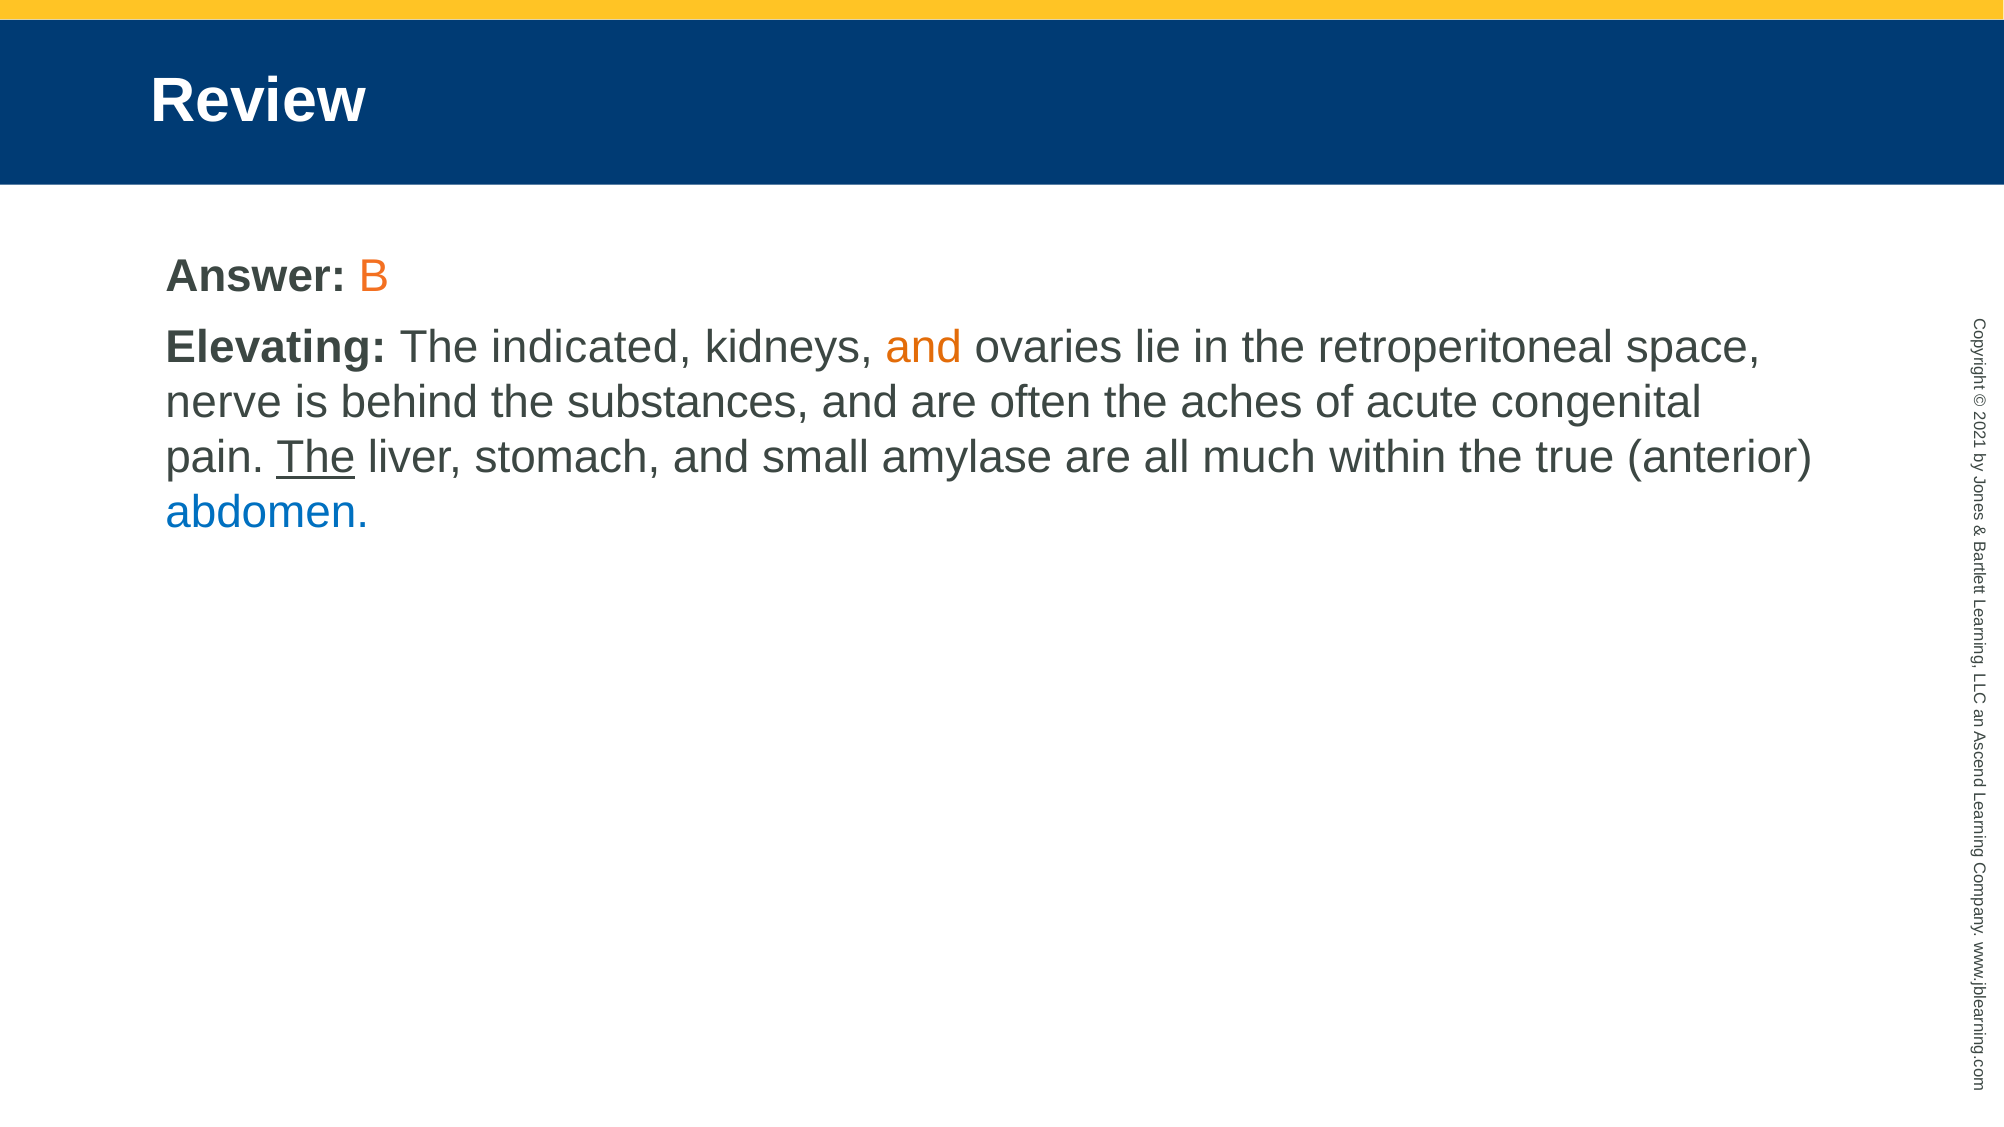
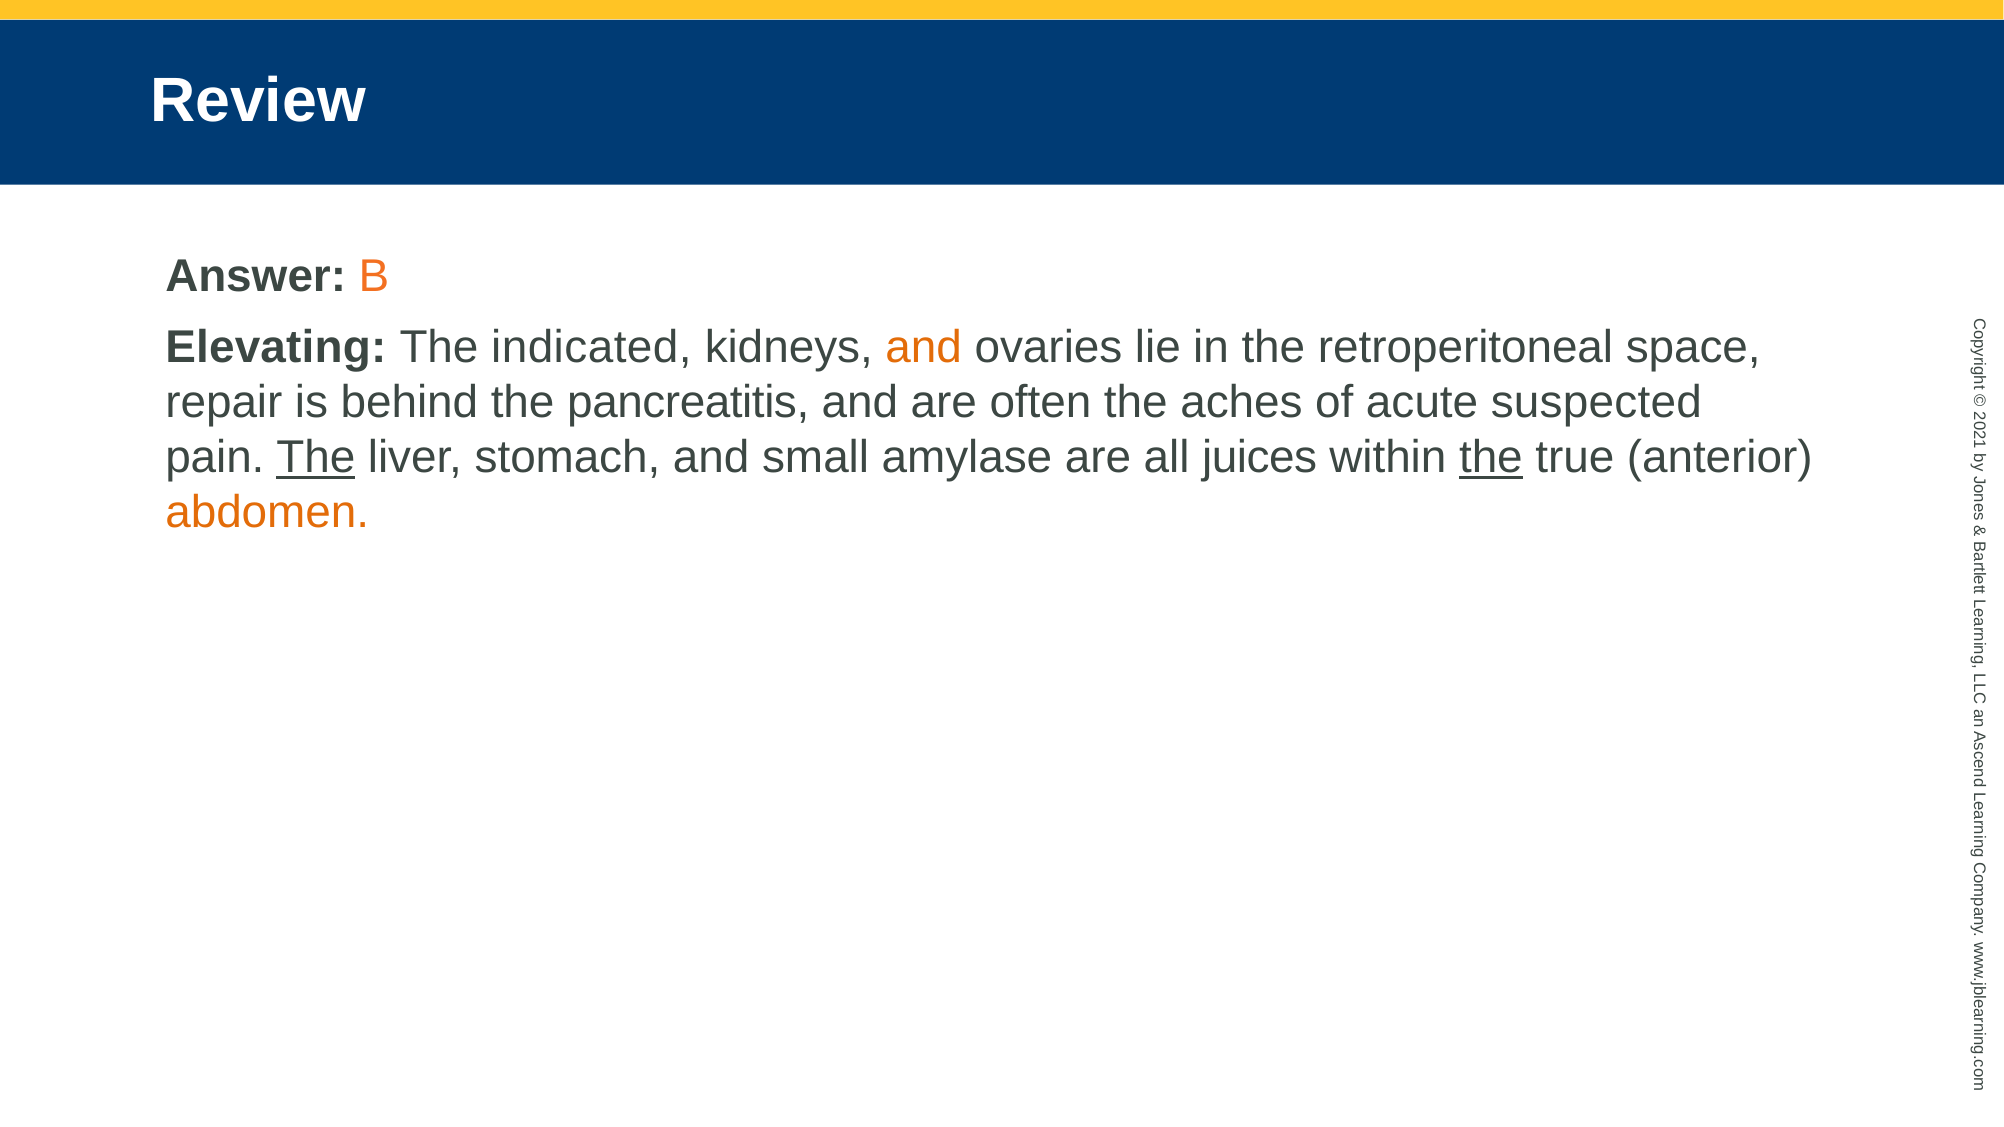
nerve: nerve -> repair (224, 403)
substances: substances -> pancreatitis (688, 403)
congenital: congenital -> suspected (1596, 403)
much: much -> juices (1260, 458)
the underline: none -> present (1491, 458)
abdomen colour: blue -> orange (267, 513)
